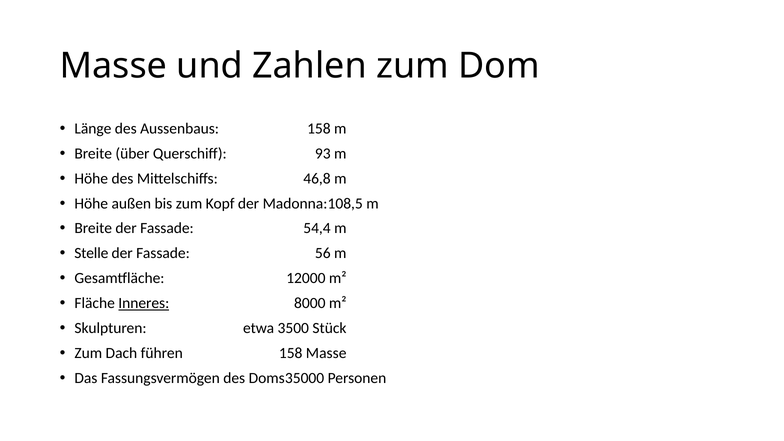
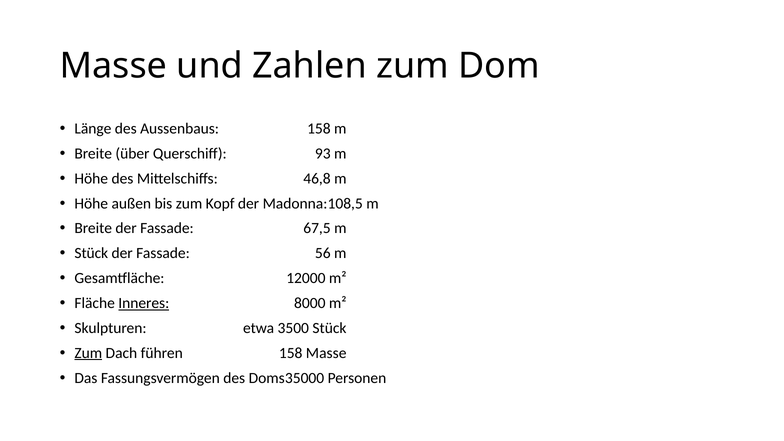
54,4: 54,4 -> 67,5 (317, 228)
Stelle: Stelle -> Stück (91, 253)
Zum underline: none -> present (88, 353)
